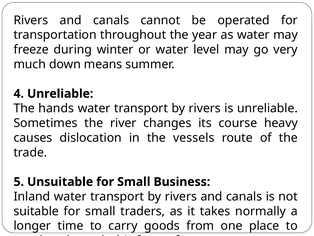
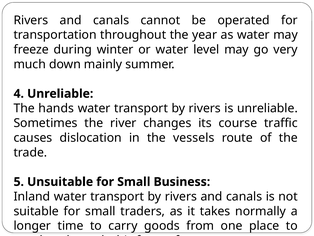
means: means -> mainly (103, 64)
heavy: heavy -> traffic (281, 123)
